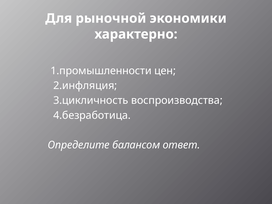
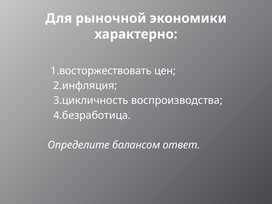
1.промышленности: 1.промышленности -> 1.восторжествовать (101, 71)
